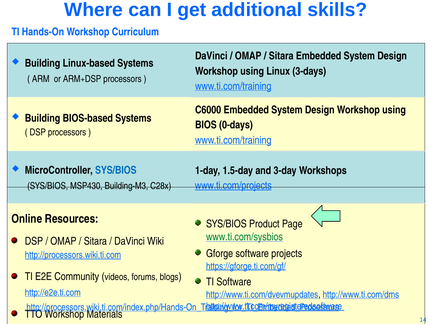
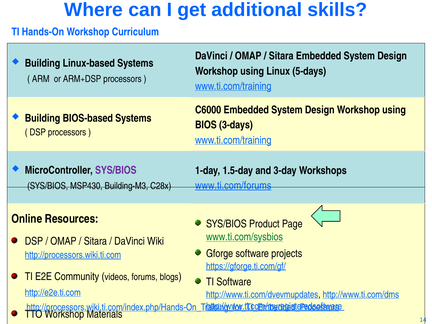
3-days: 3-days -> 5-days (309, 71)
0-days: 0-days -> 3-days (236, 125)
SYS/BIOS colour: blue -> purple (116, 170)
www.ti.com/projects: www.ti.com/projects -> www.ti.com/forums (233, 186)
